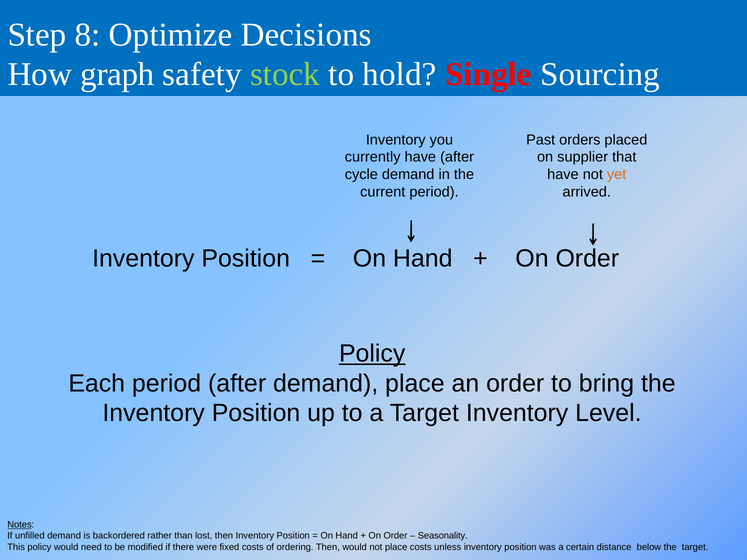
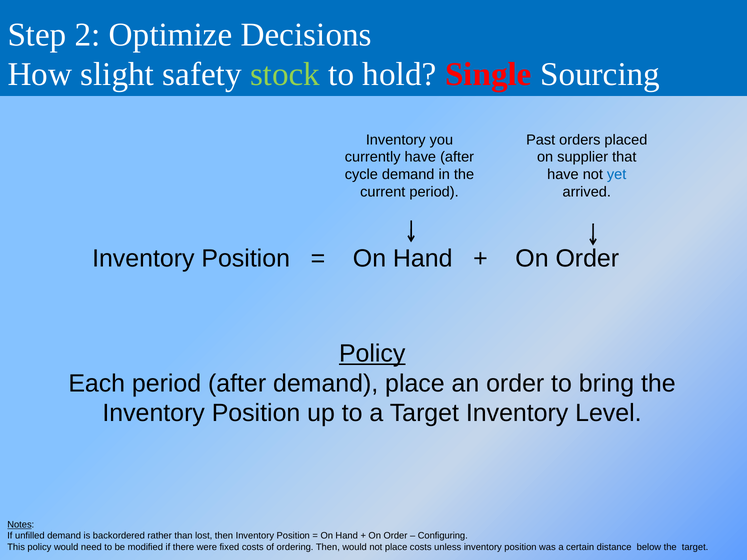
8: 8 -> 2 (88, 35)
graph: graph -> slight (117, 75)
yet colour: orange -> blue (617, 175)
Seasonality: Seasonality -> Configuring (443, 536)
